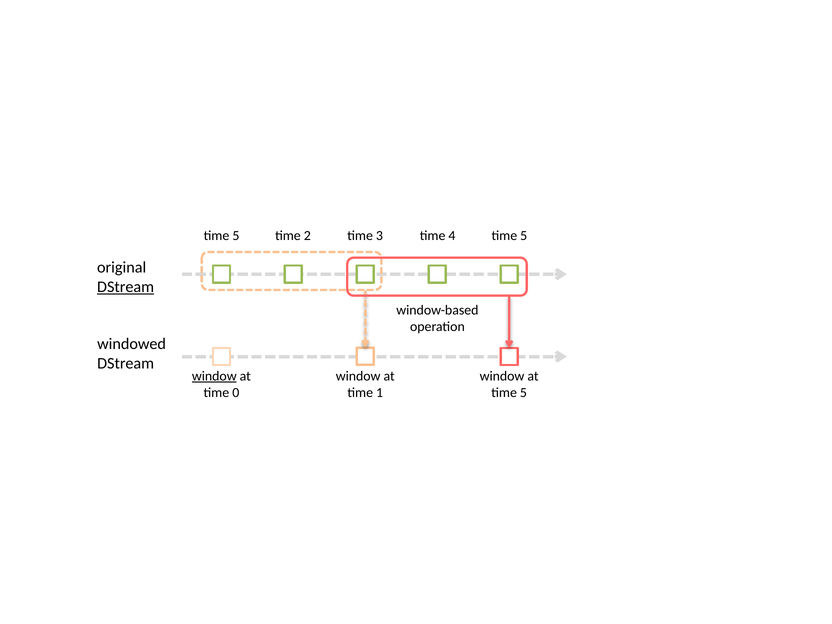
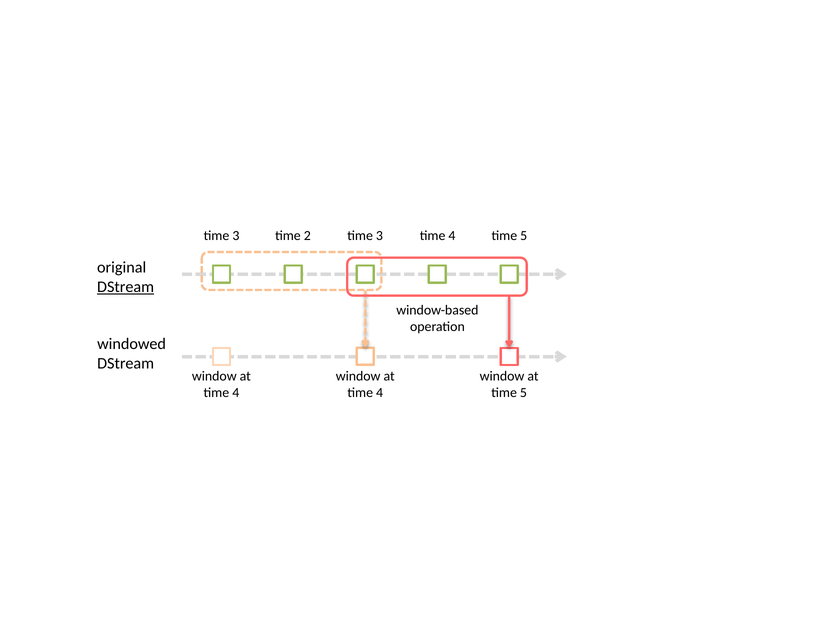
5: 5 -> 3 (236, 236)
window underline: present -> none (214, 376)
0: 0 -> 4 (236, 393)
1: 1 -> 4 (380, 393)
